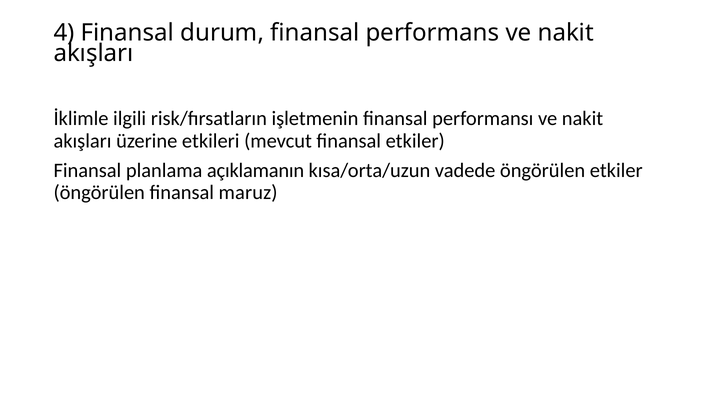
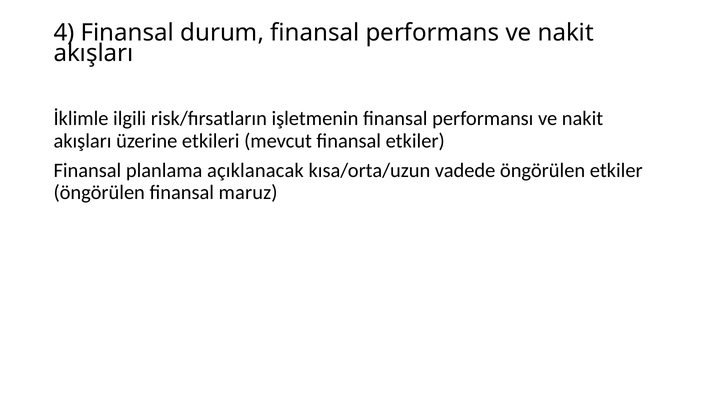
açıklamanın: açıklamanın -> açıklanacak (255, 170)
